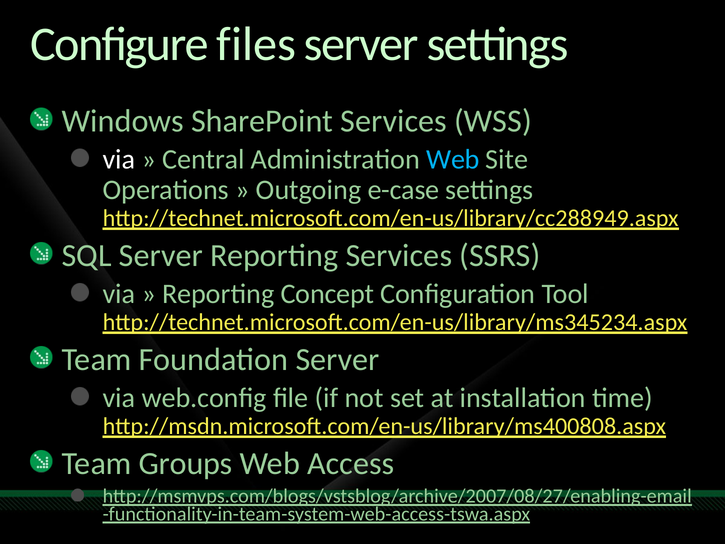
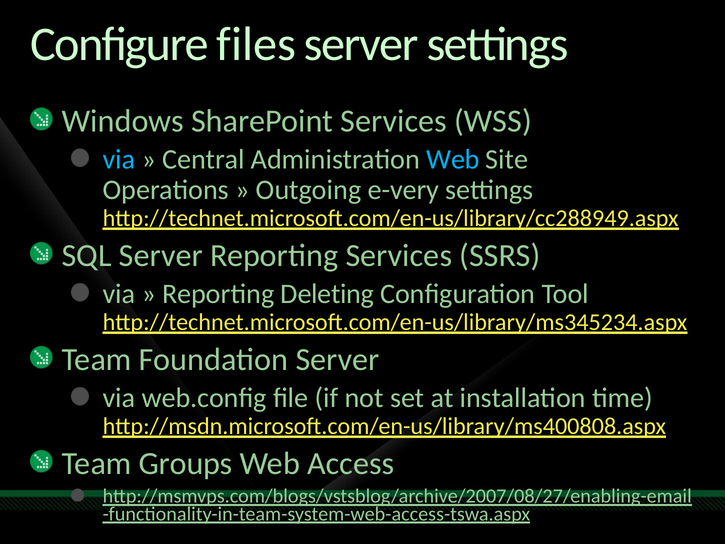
via colour: white -> light blue (119, 159)
e-case: e-case -> e-very (403, 190)
Concept: Concept -> Deleting (327, 294)
